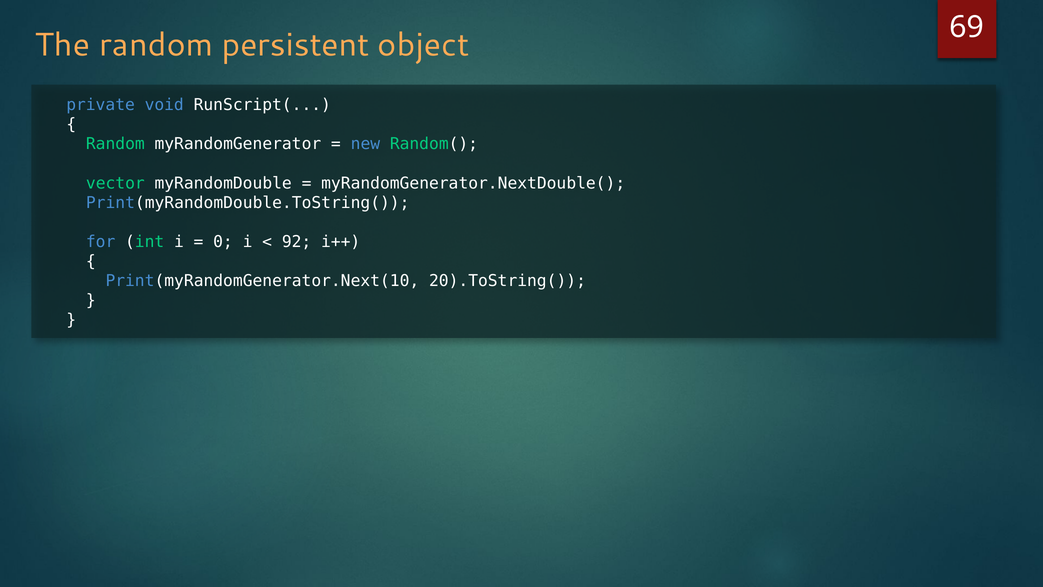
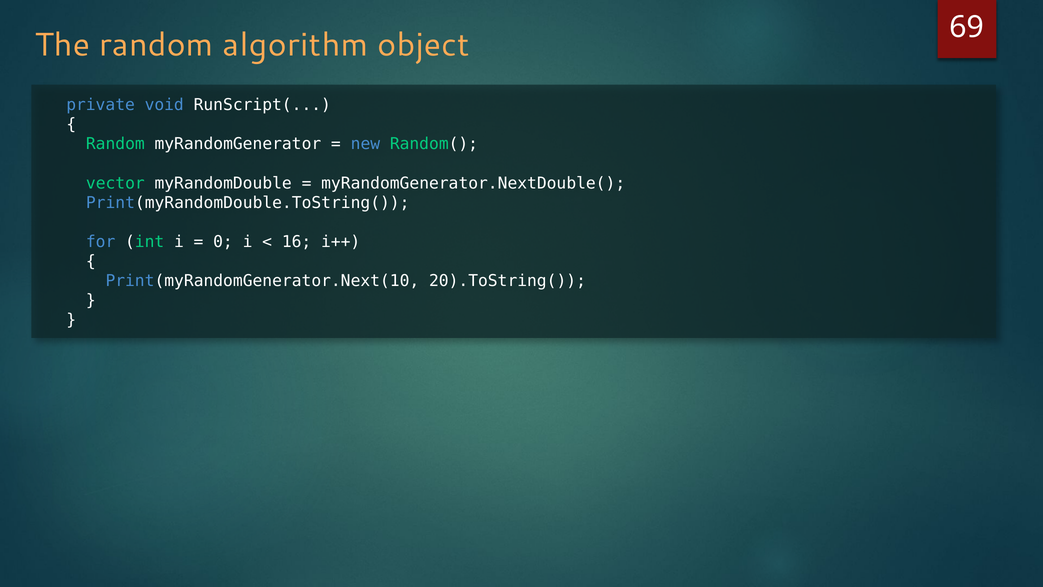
persistent: persistent -> algorithm (295, 45)
92: 92 -> 16 (297, 242)
